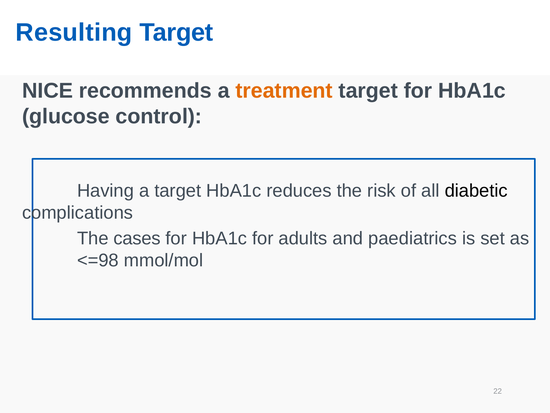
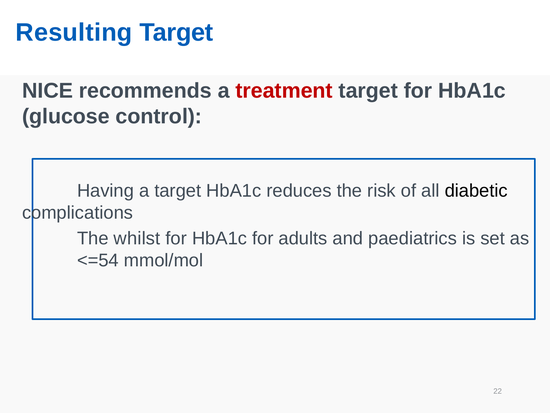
treatment colour: orange -> red (284, 91)
cases: cases -> whilst (137, 238)
<=98: <=98 -> <=54 (98, 260)
